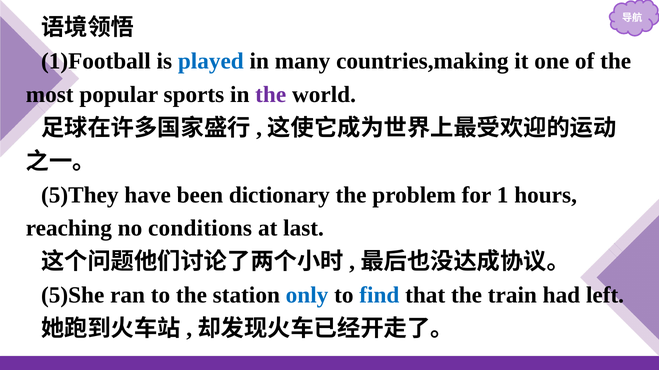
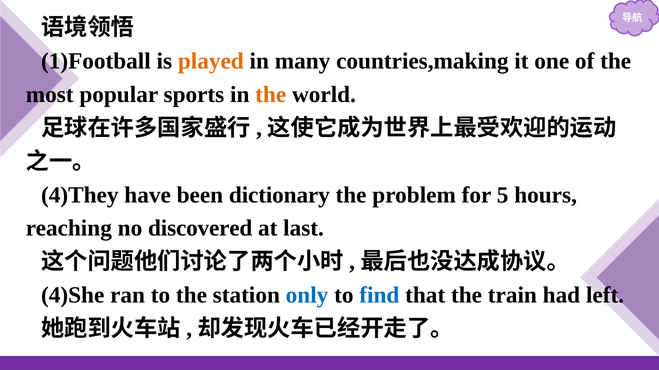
played colour: blue -> orange (211, 61)
the colour: purple -> orange (271, 95)
5)They: 5)They -> 4)They (80, 195)
1: 1 -> 5 (503, 195)
conditions: conditions -> discovered (200, 229)
5)She: 5)She -> 4)She (73, 296)
